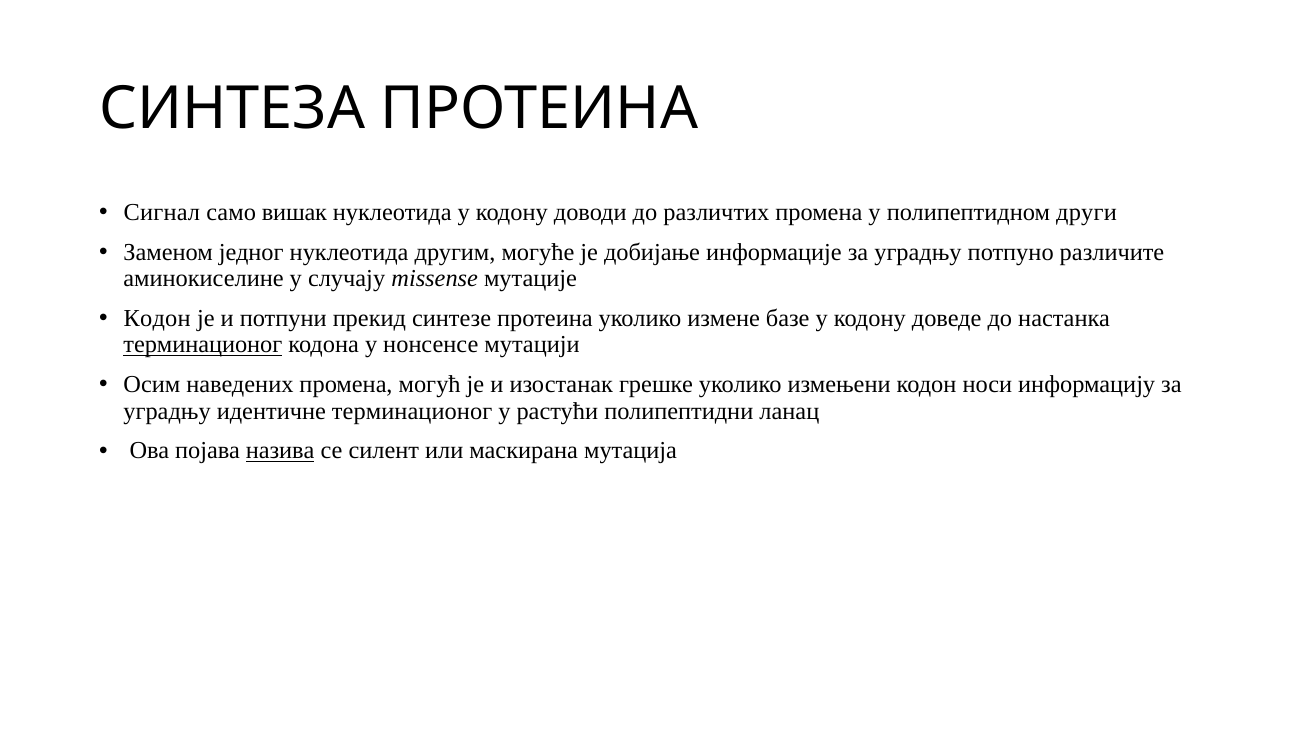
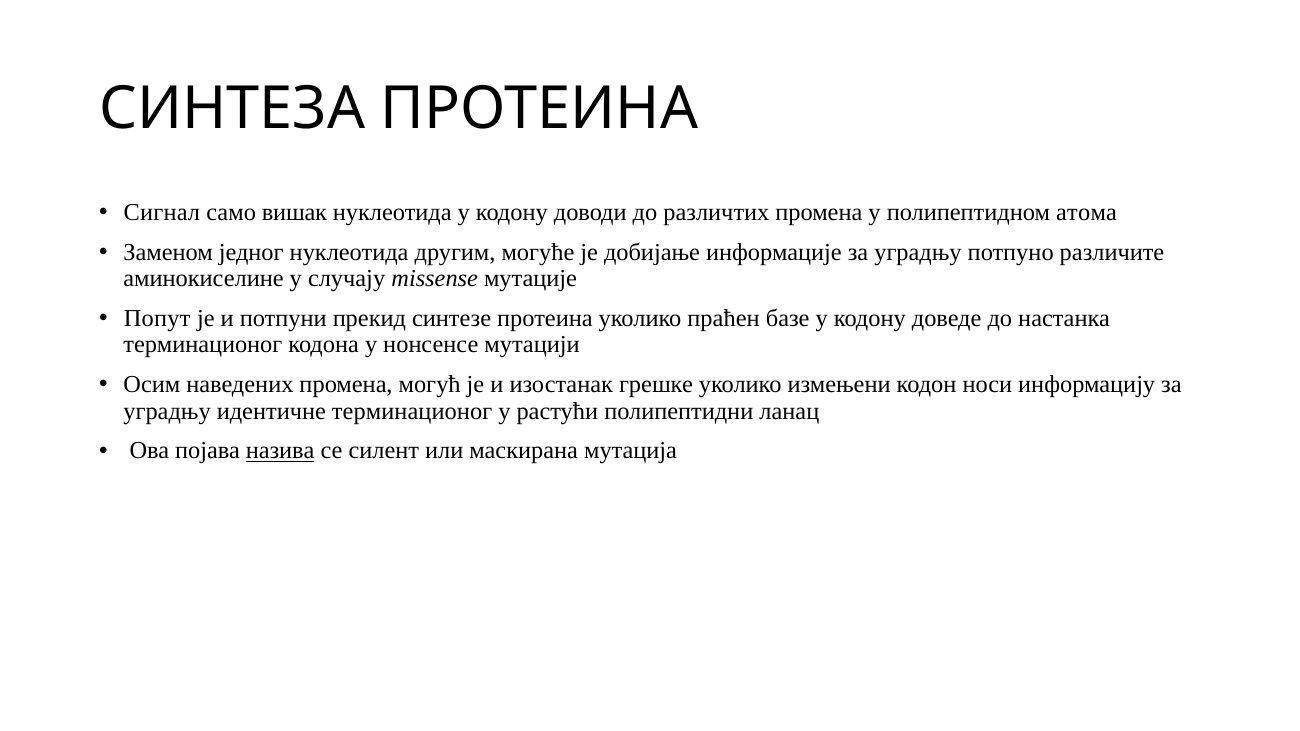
други: други -> атома (1087, 213)
Кодон: Кодон -> Попут (157, 319)
измене: измене -> праћен (724, 319)
терминационог underline: present -> none (203, 345)
